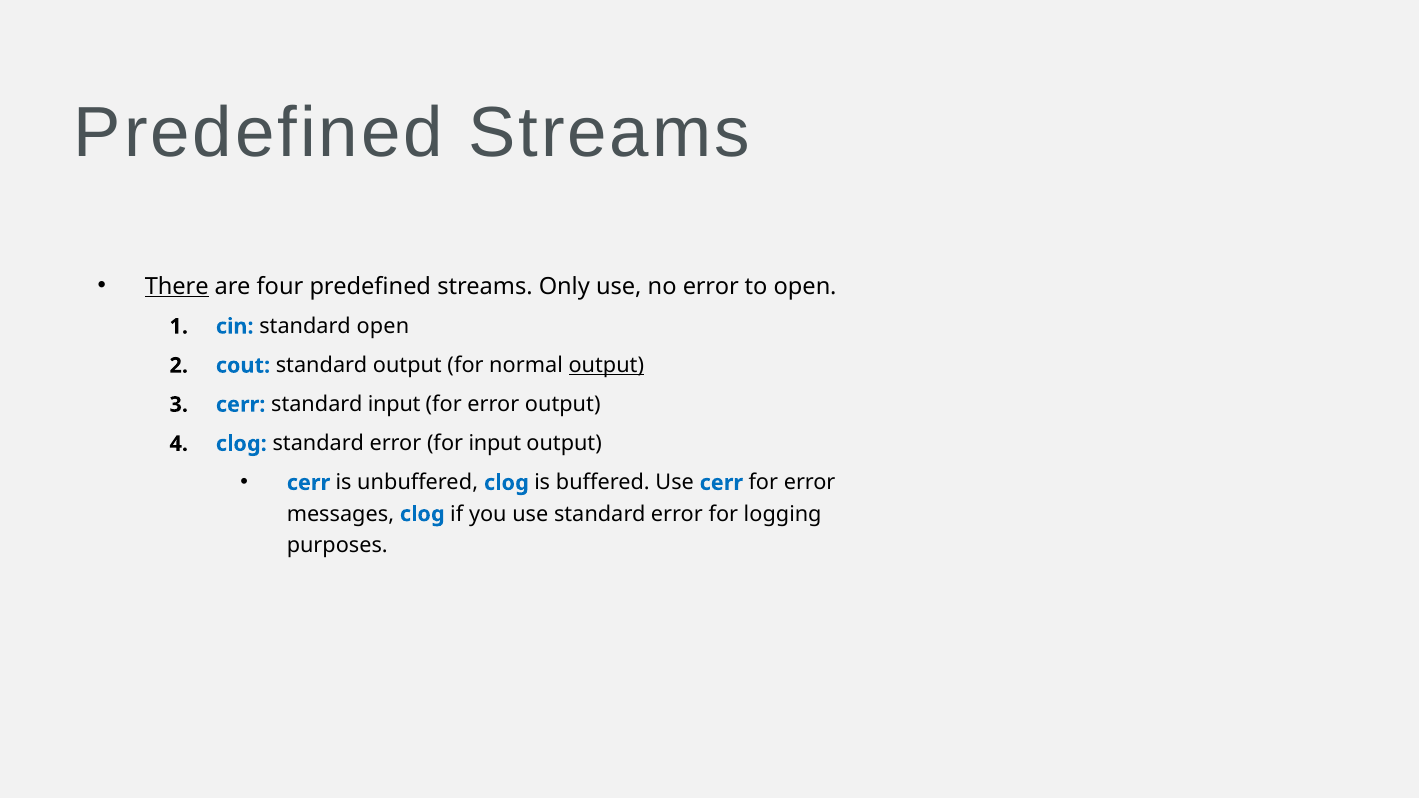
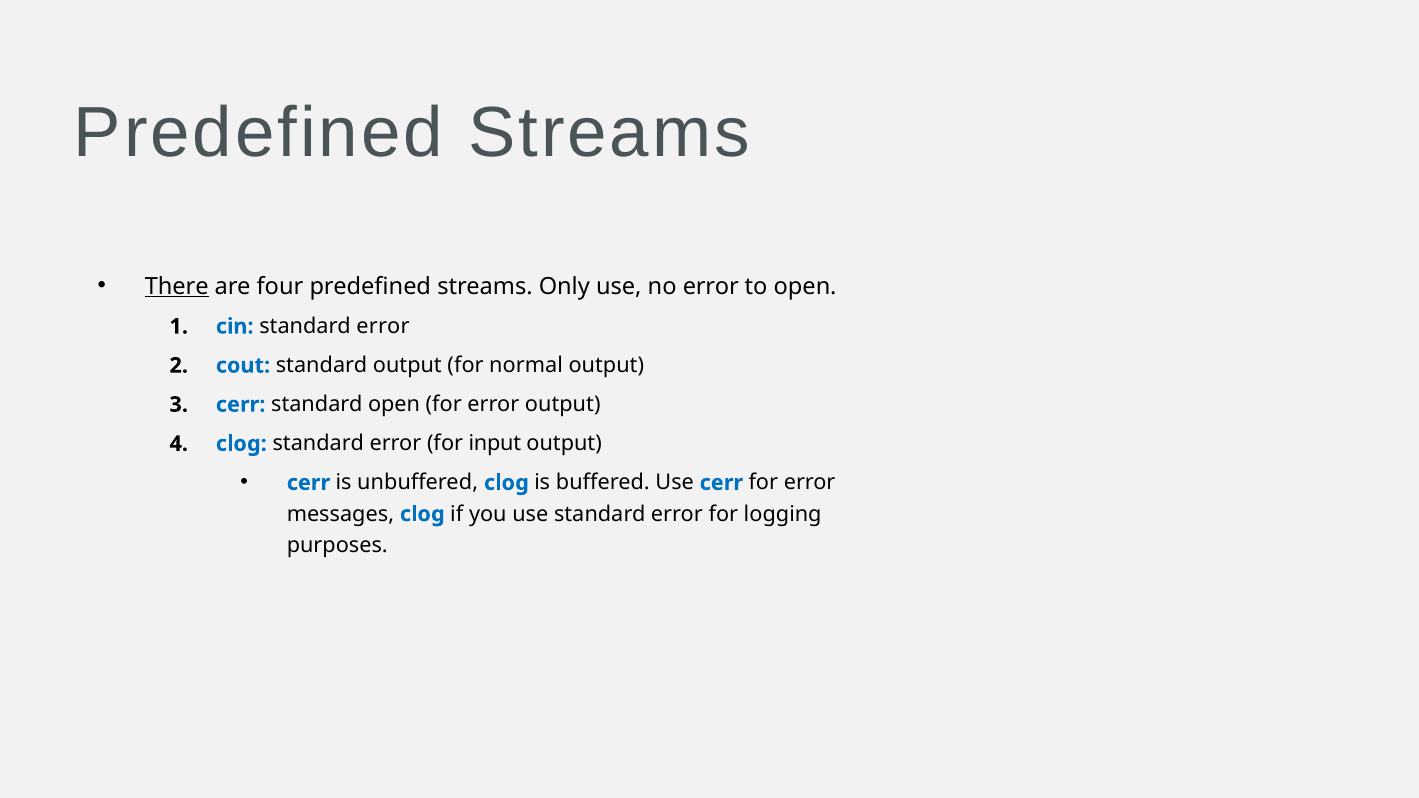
cin standard open: open -> error (383, 326)
output underline: present -> none (606, 366)
standard input: input -> open (394, 405)
